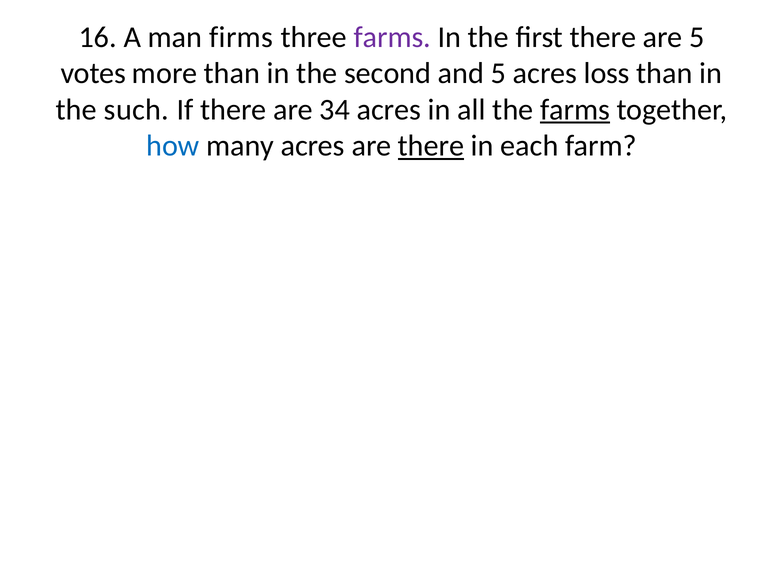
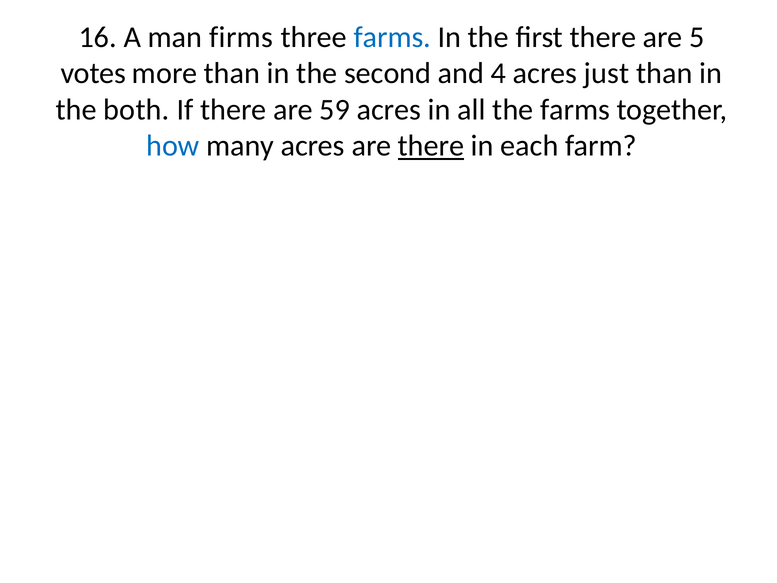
farms colour: purple -> blue (392, 37)
and 5: 5 -> 4 (498, 73)
loss: loss -> just (607, 73)
such: such -> both (137, 110)
34: 34 -> 59 (335, 110)
farms underline: present -> none (575, 110)
